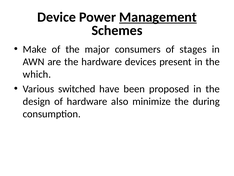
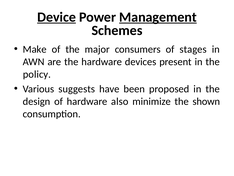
Device underline: none -> present (57, 17)
which: which -> policy (37, 74)
switched: switched -> suggests (77, 89)
during: during -> shown (206, 101)
